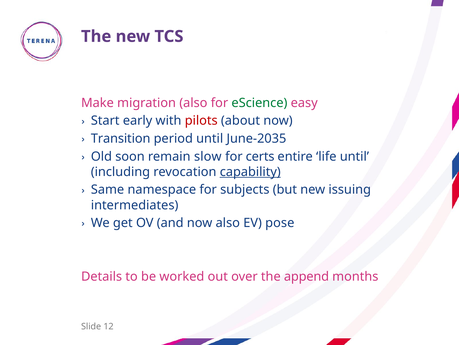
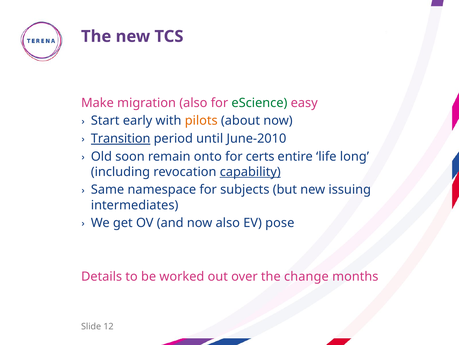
pilots colour: red -> orange (201, 120)
Transition underline: none -> present (121, 138)
June-2035: June-2035 -> June-2010 (256, 138)
slow: slow -> onto (208, 156)
life until: until -> long (354, 156)
append: append -> change (306, 276)
